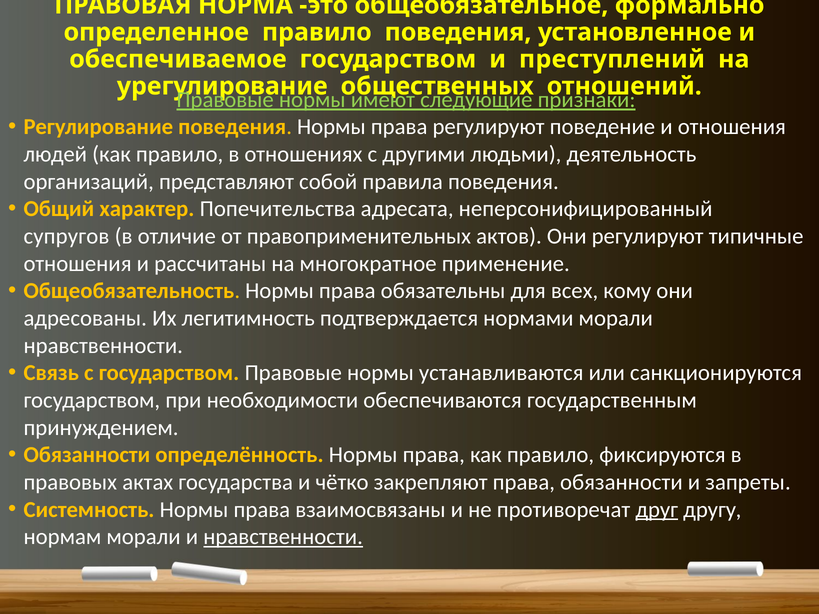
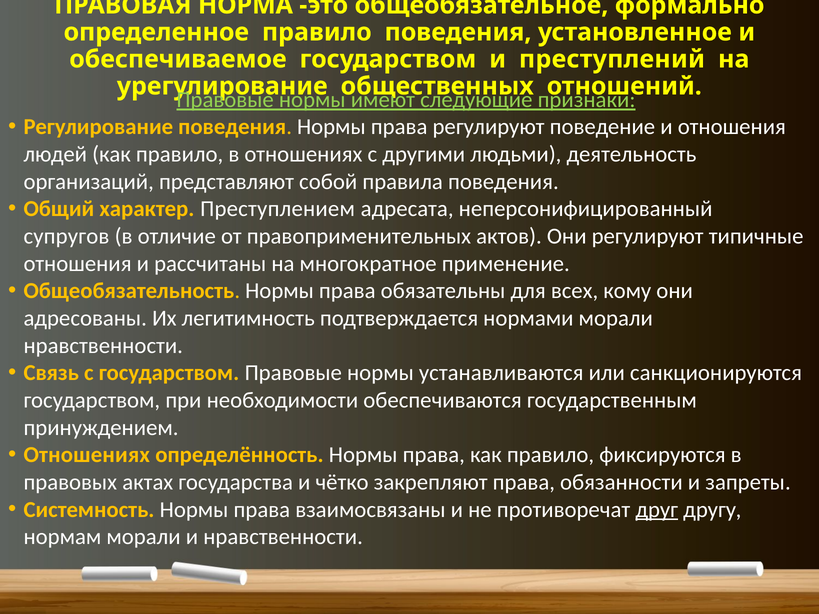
Попечительства: Попечительства -> Преступлением (278, 209)
Обязанности: Обязанности -> Отношениях (87, 455)
нравственности underline: present -> none (283, 537)
